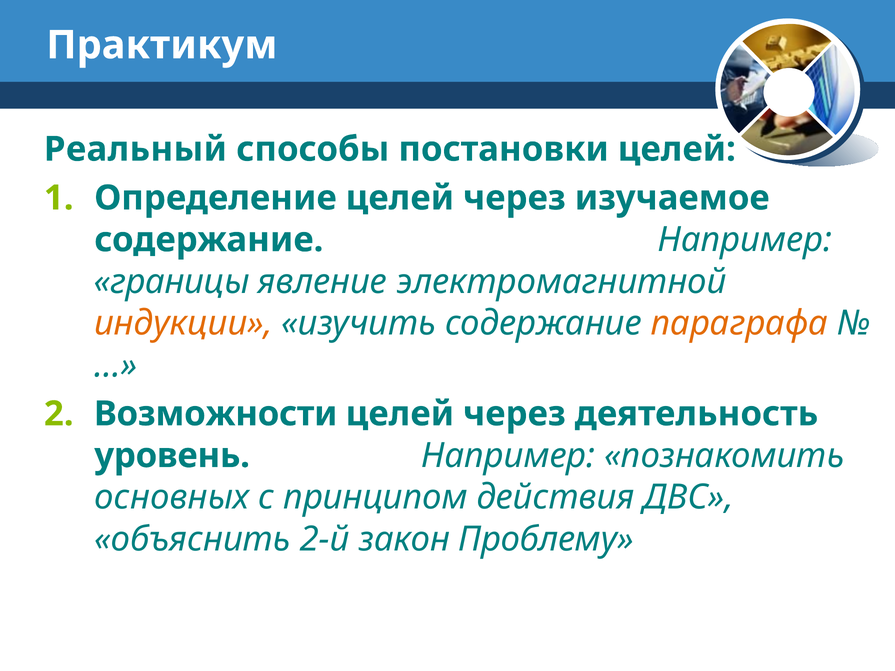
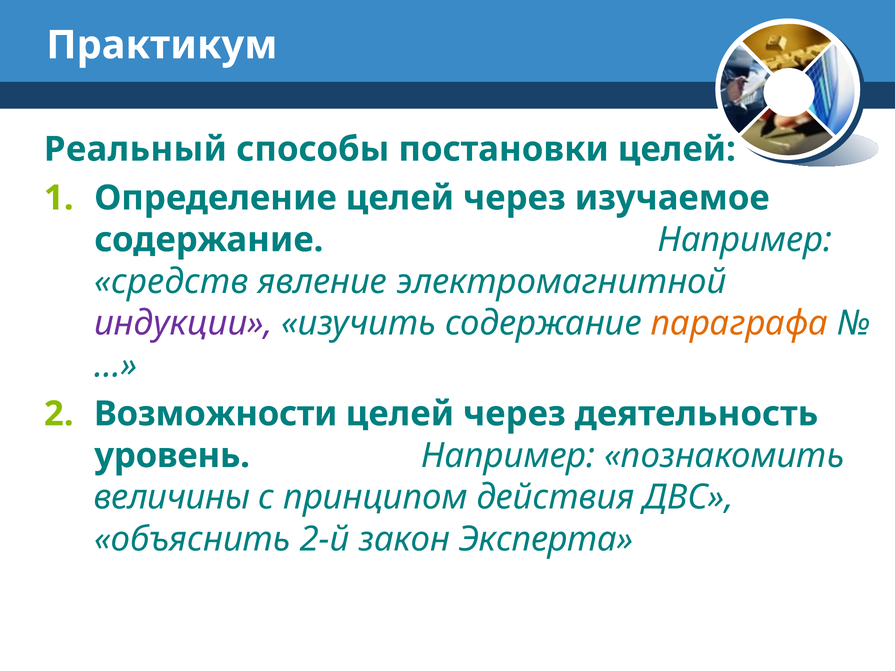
границы: границы -> средств (171, 282)
индукции colour: orange -> purple (183, 323)
основных: основных -> величины (172, 498)
Проблему: Проблему -> Эксперта (546, 539)
